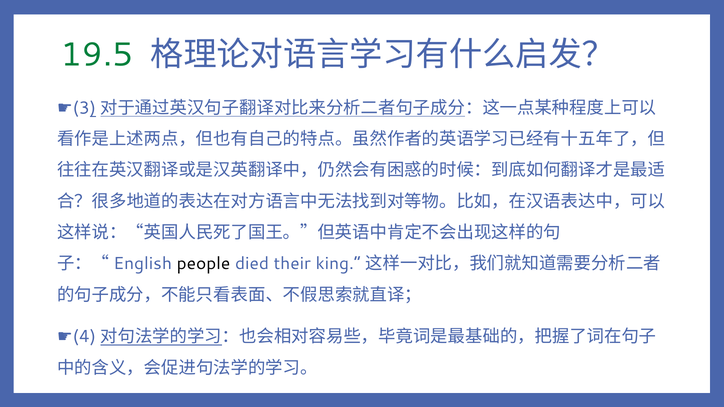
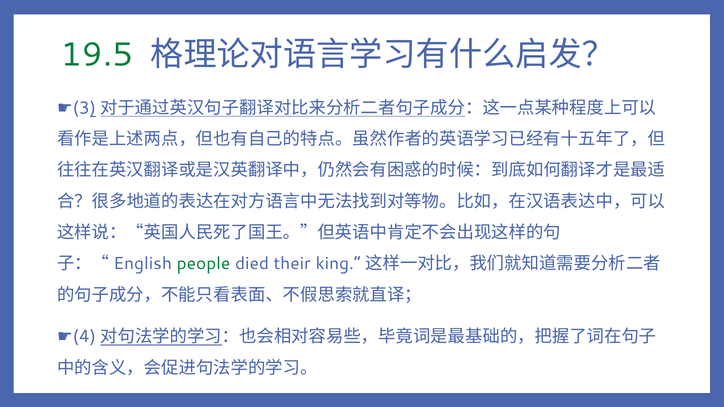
people colour: black -> green (204, 264)
